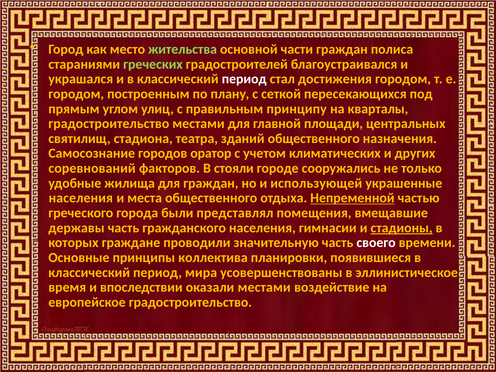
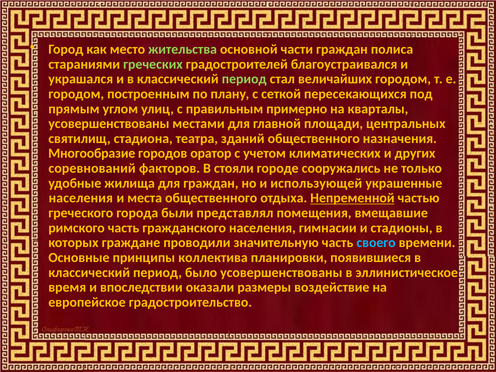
период colour: white -> light green (244, 79)
достижения: достижения -> величайших (335, 79)
принципу: принципу -> примерно (297, 109)
градостроительство: градостроительство -> усовершенствованы (109, 124)
Самосознание: Самосознание -> Многообразие (92, 153)
державы: державы -> римского (77, 228)
стадионы underline: present -> none (402, 228)
своего colour: white -> light blue (376, 243)
мира: мира -> было (201, 272)
оказали местами: местами -> размеры (264, 287)
